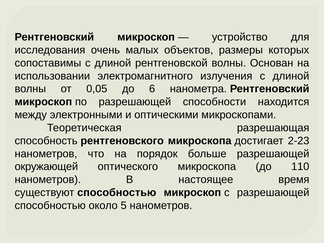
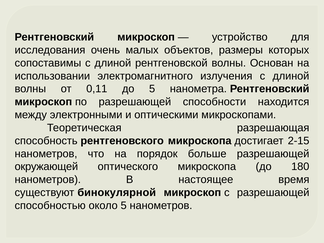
0,05: 0,05 -> 0,11 (97, 89)
до 6: 6 -> 5 (152, 89)
2-23: 2-23 -> 2-15 (299, 141)
110: 110 -> 180 (300, 167)
существуют способностью: способностью -> бинокулярной (117, 193)
